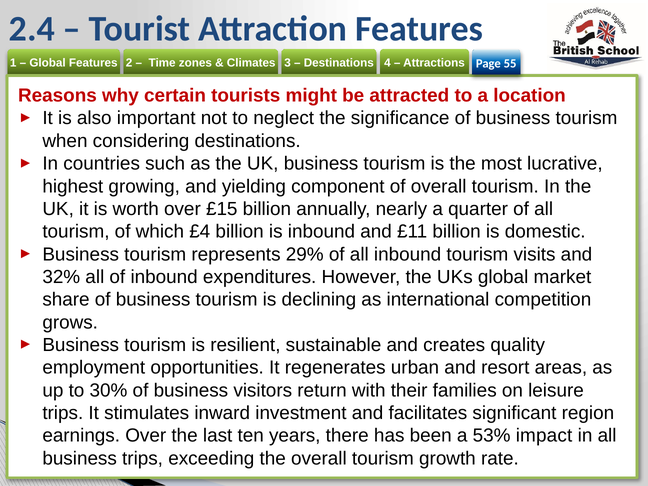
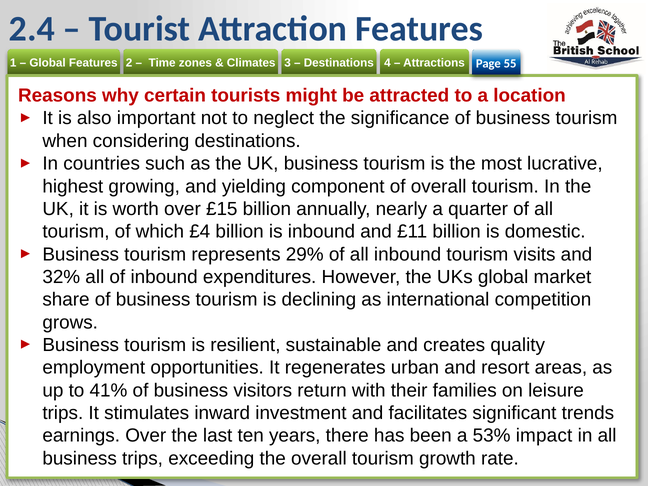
30%: 30% -> 41% (108, 390)
region: region -> trends (588, 413)
